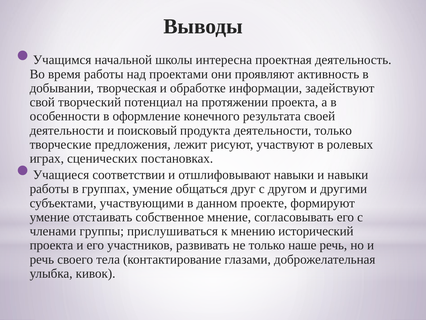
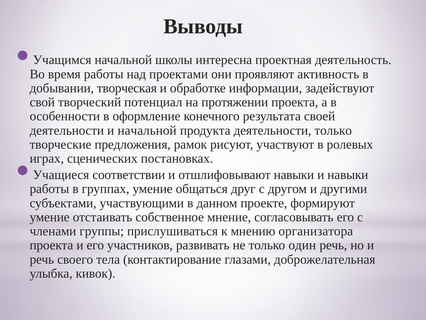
и поисковый: поисковый -> начальной (147, 130)
лежит: лежит -> рамок (190, 144)
исторический: исторический -> организатора (316, 231)
наше: наше -> один (302, 245)
